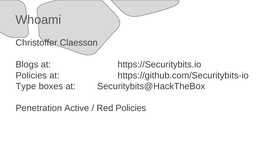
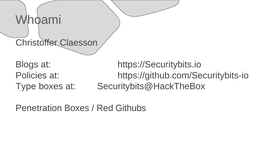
Penetration Active: Active -> Boxes (77, 108)
Red Policies: Policies -> Githubs (131, 108)
